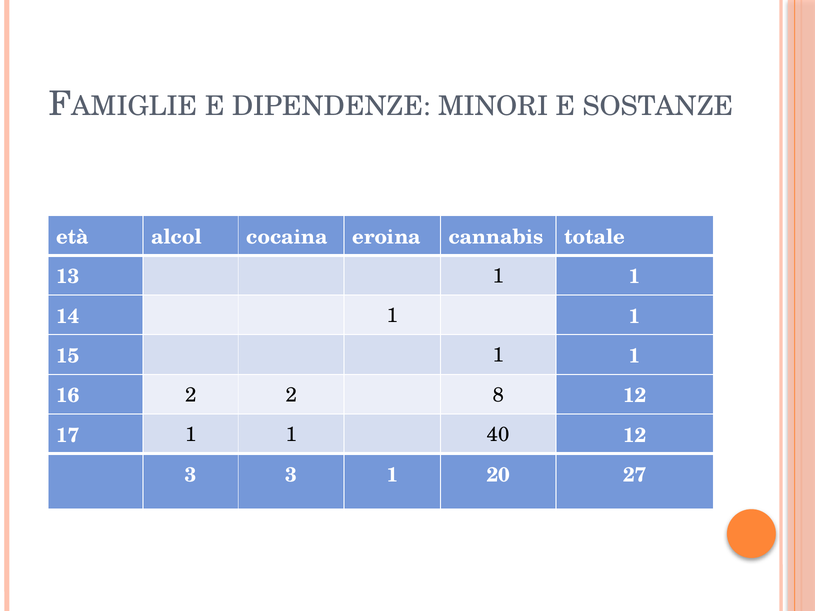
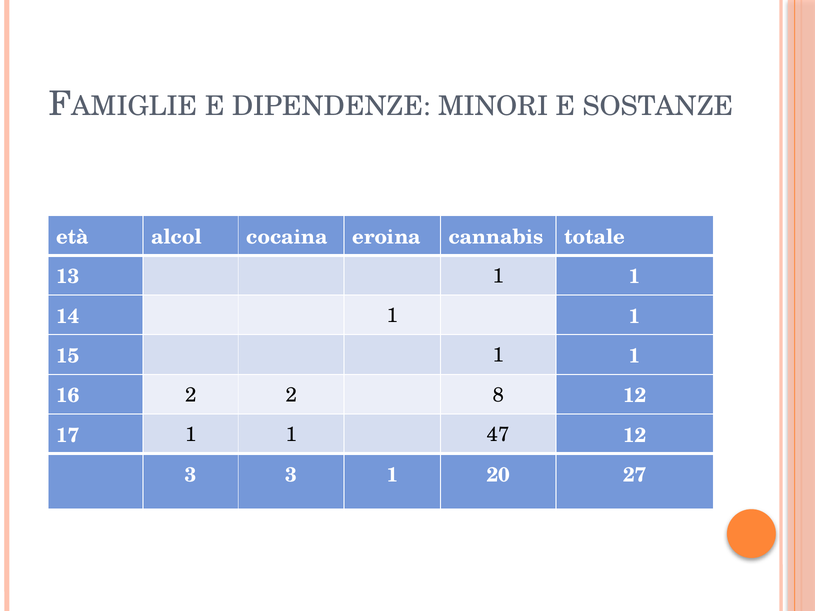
40: 40 -> 47 (498, 435)
